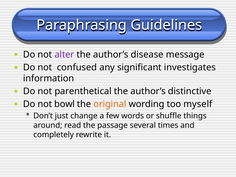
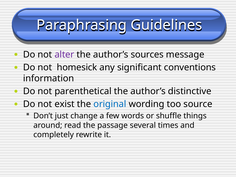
disease: disease -> sources (147, 55)
confused: confused -> homesick (77, 67)
investigates: investigates -> conventions (190, 67)
bowl: bowl -> exist (65, 104)
original colour: orange -> blue (110, 104)
myself: myself -> source (198, 104)
